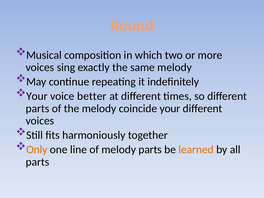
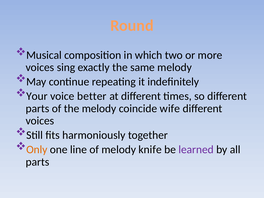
coincide your: your -> wife (170, 108)
melody parts: parts -> knife (150, 150)
learned colour: orange -> purple (196, 150)
